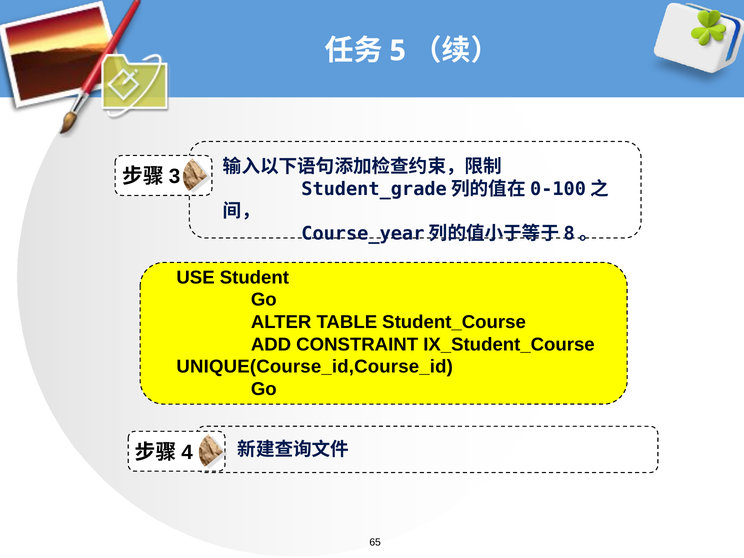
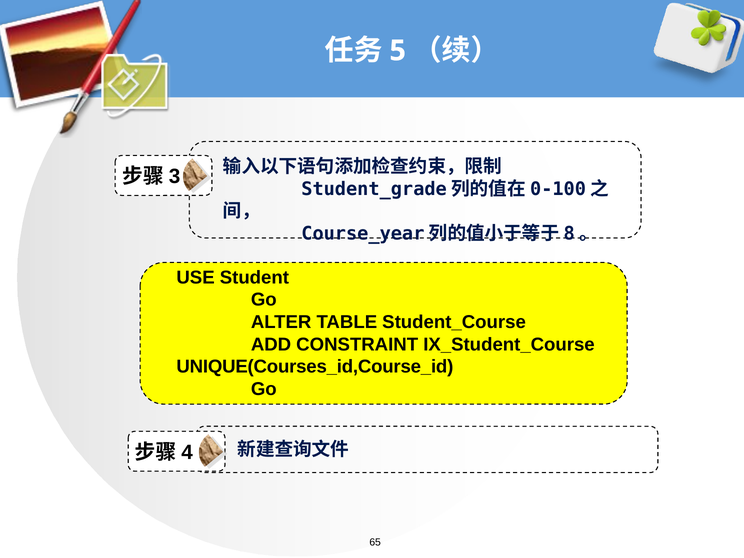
UNIQUE(Course_id,Course_id: UNIQUE(Course_id,Course_id -> UNIQUE(Courses_id,Course_id (315, 367)
